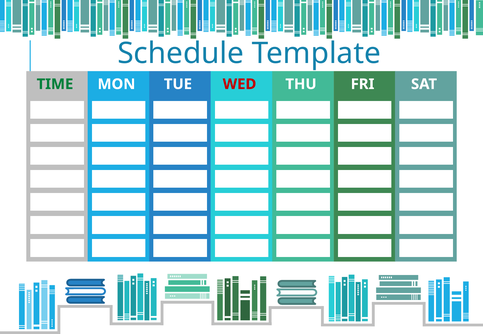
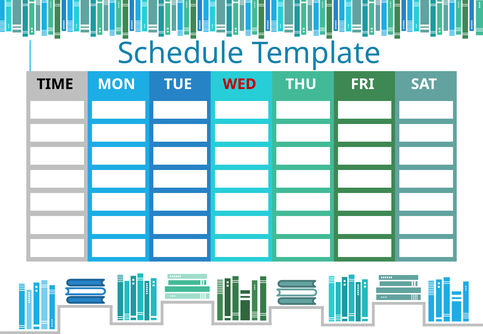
TIME colour: green -> black (55, 84)
